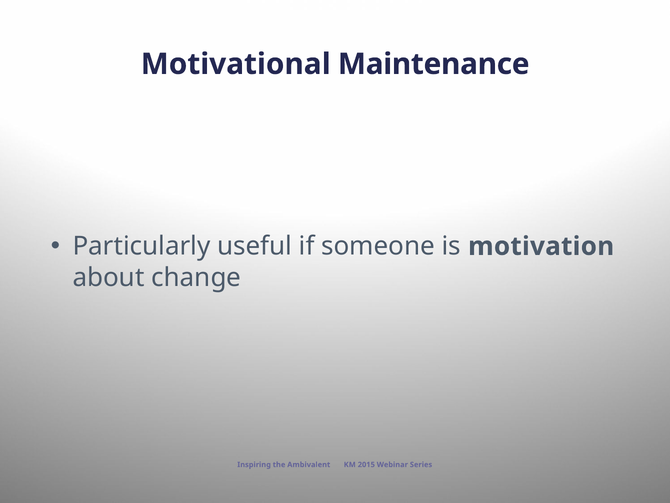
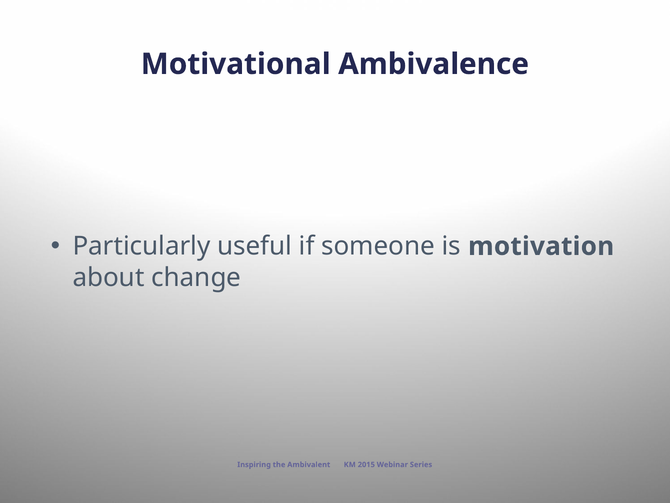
Maintenance: Maintenance -> Ambivalence (434, 64)
